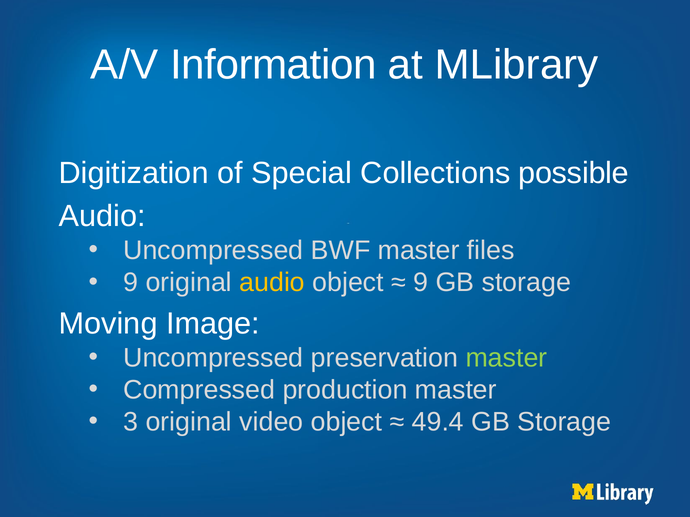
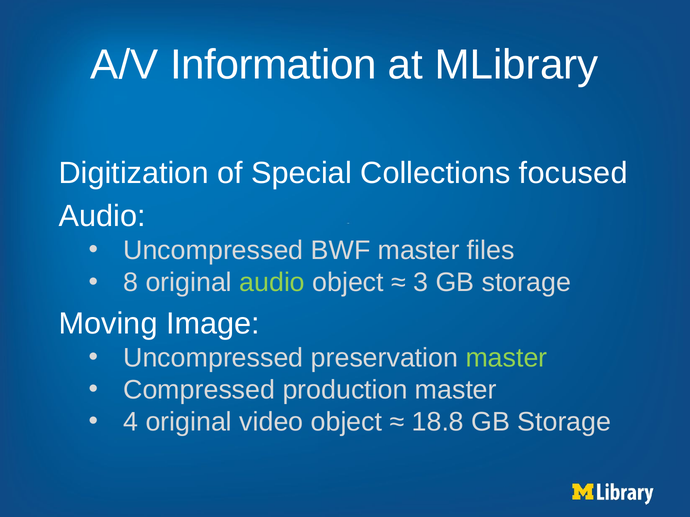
possible: possible -> focused (573, 173)
9: 9 -> 8 (131, 283)
audio colour: yellow -> light green (272, 283)
9: 9 -> 3 (421, 283)
3: 3 -> 4 (131, 423)
49.4: 49.4 -> 18.8 (438, 423)
